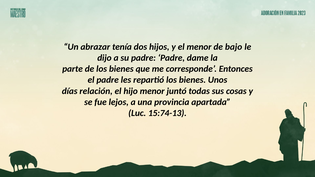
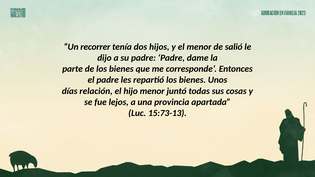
abrazar: abrazar -> recorrer (95, 47)
bajo: bajo -> salió (234, 47)
15:74-13: 15:74-13 -> 15:73-13 (167, 113)
